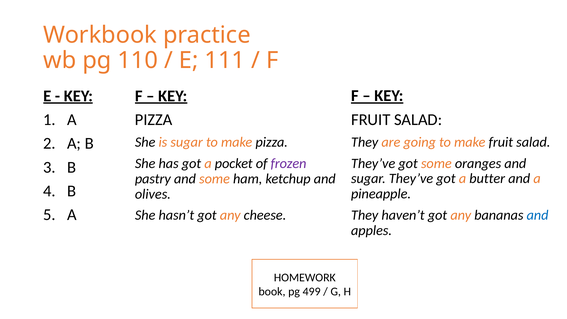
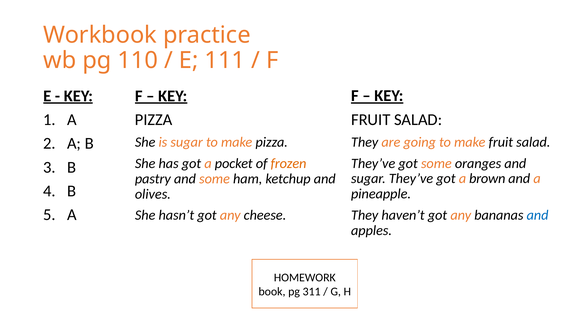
frozen colour: purple -> orange (289, 163)
butter: butter -> brown (487, 179)
499: 499 -> 311 (312, 292)
